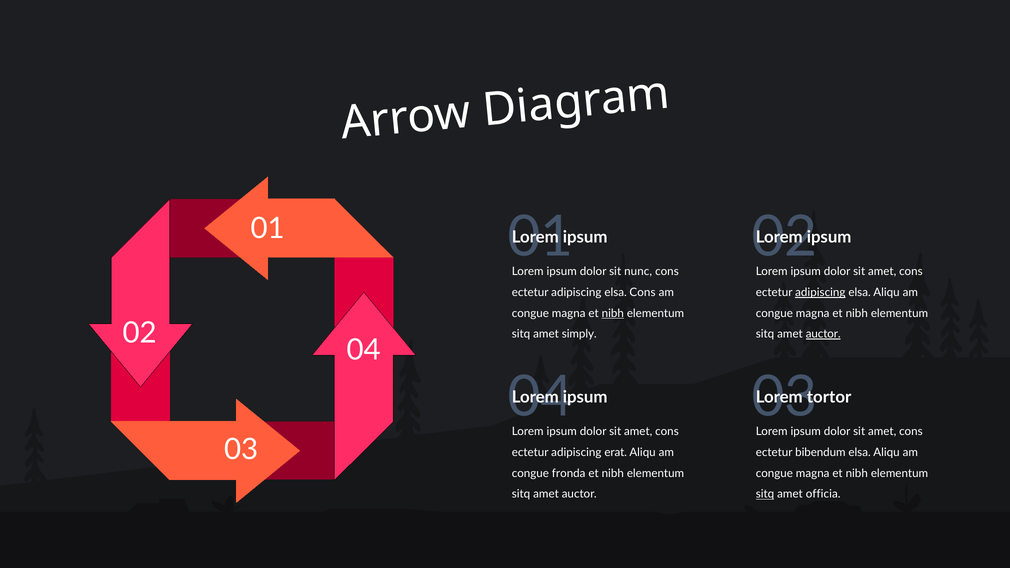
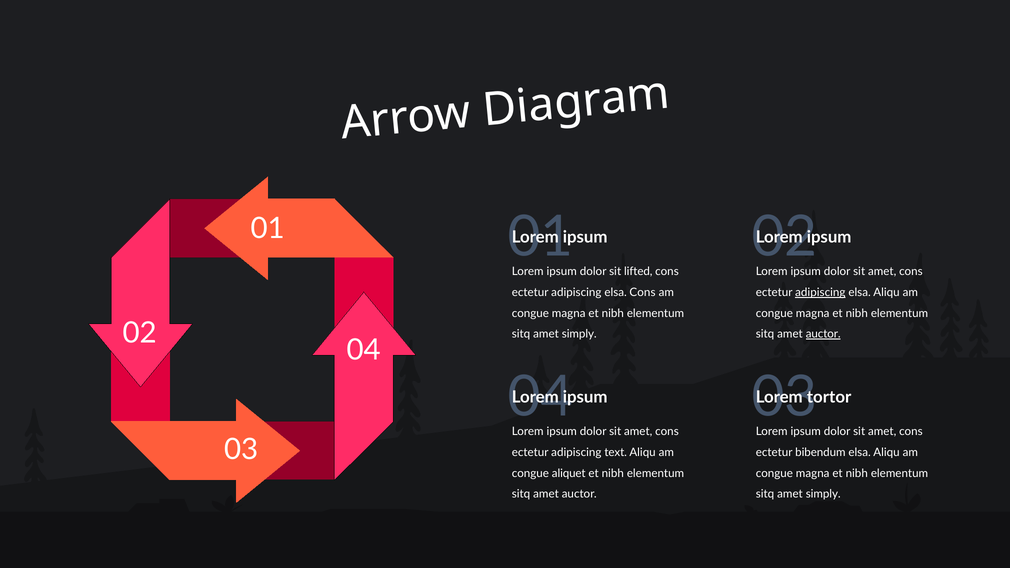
nunc: nunc -> lifted (638, 272)
nibh underline: present -> none (613, 313)
erat: erat -> text (616, 453)
fronda: fronda -> aliquet (569, 473)
sitq underline: present -> none (765, 494)
officia: officia -> simply (823, 494)
